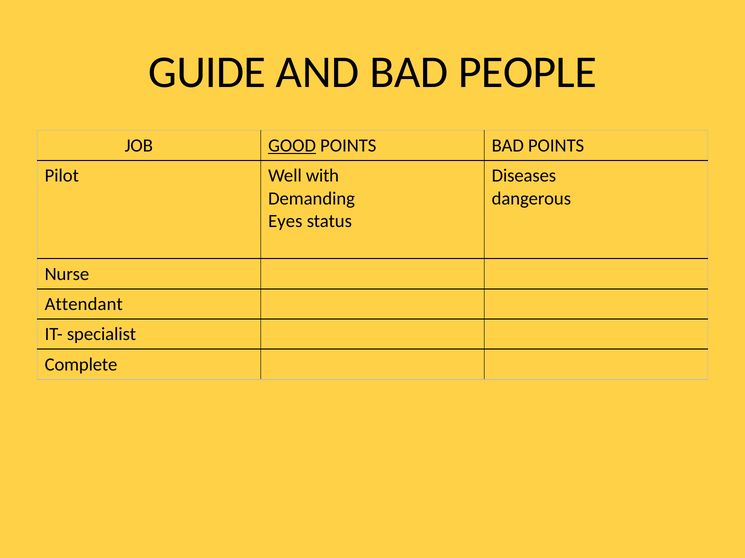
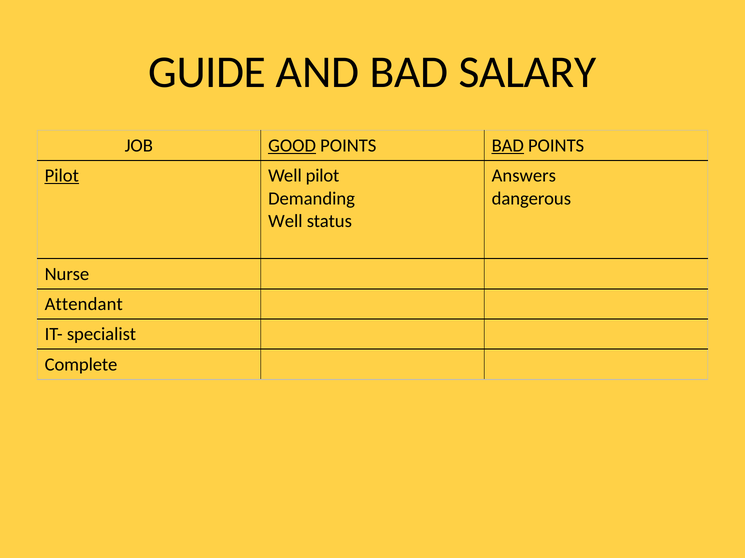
PEOPLE: PEOPLE -> SALARY (528, 72)
BAD underline: none -> present (508, 146)
Pilot underline: none -> present (62, 176)
Well with: with -> pilot (322, 176)
Diseases: Diseases -> Answers (524, 176)
Eyes: Eyes -> Well (285, 221)
